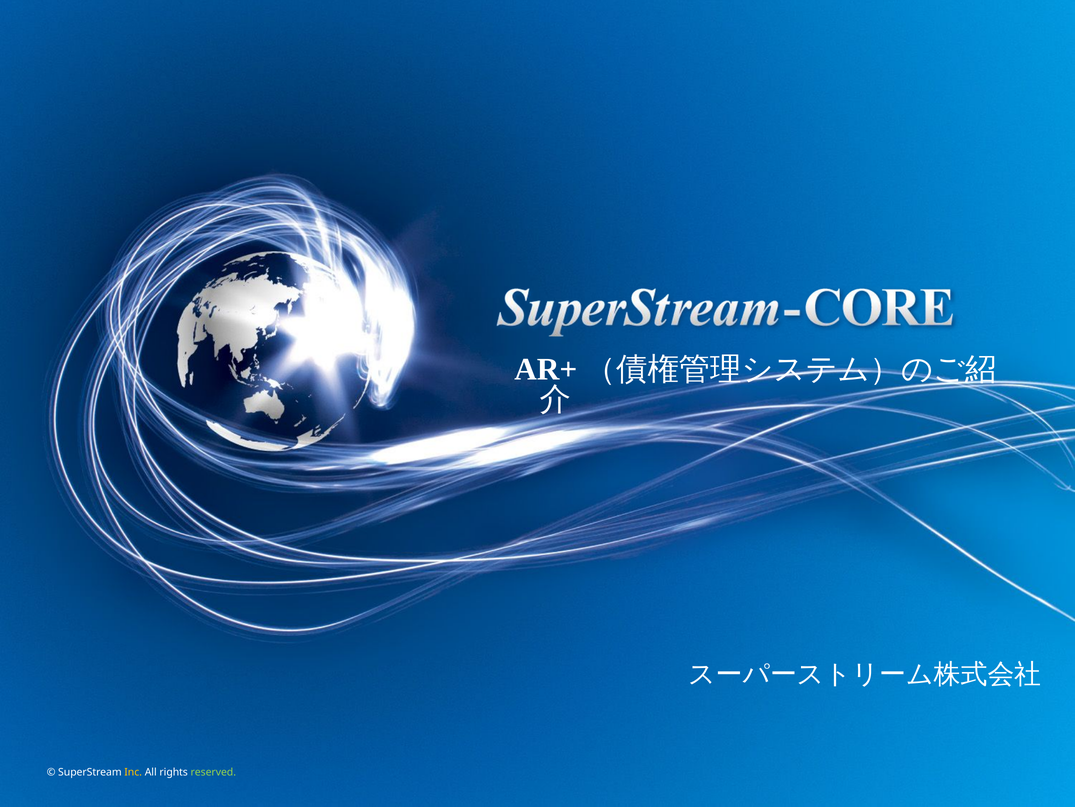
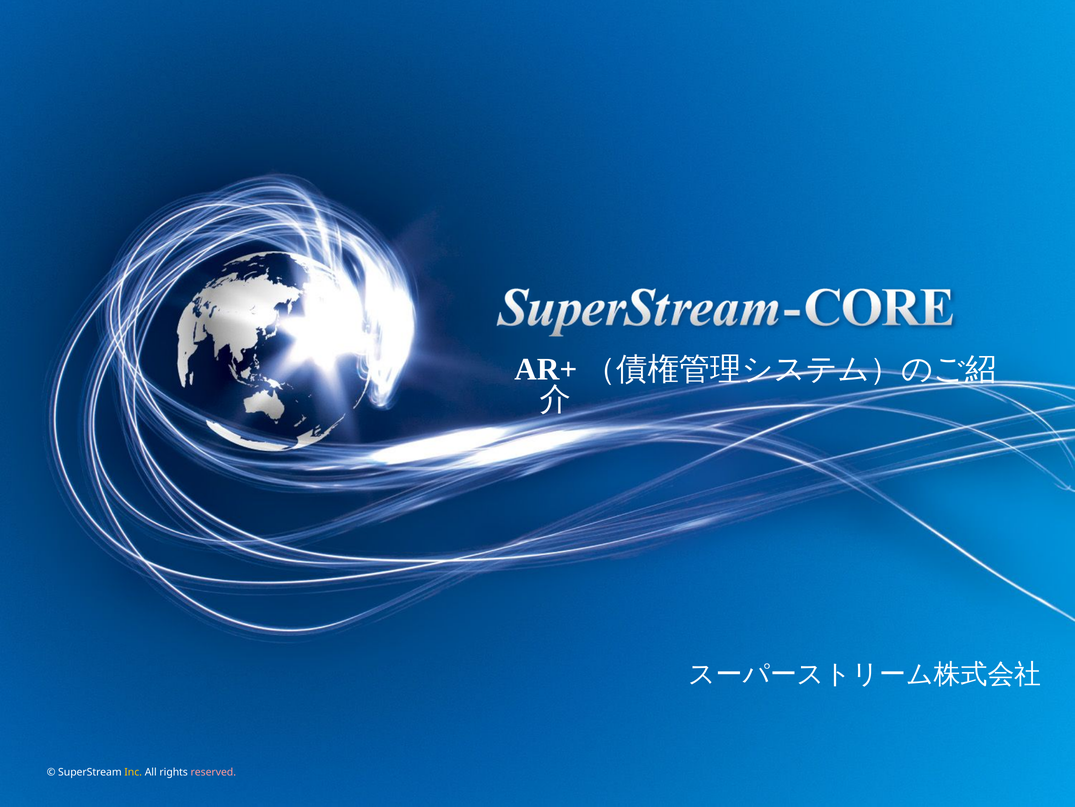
reserved colour: light green -> pink (213, 772)
